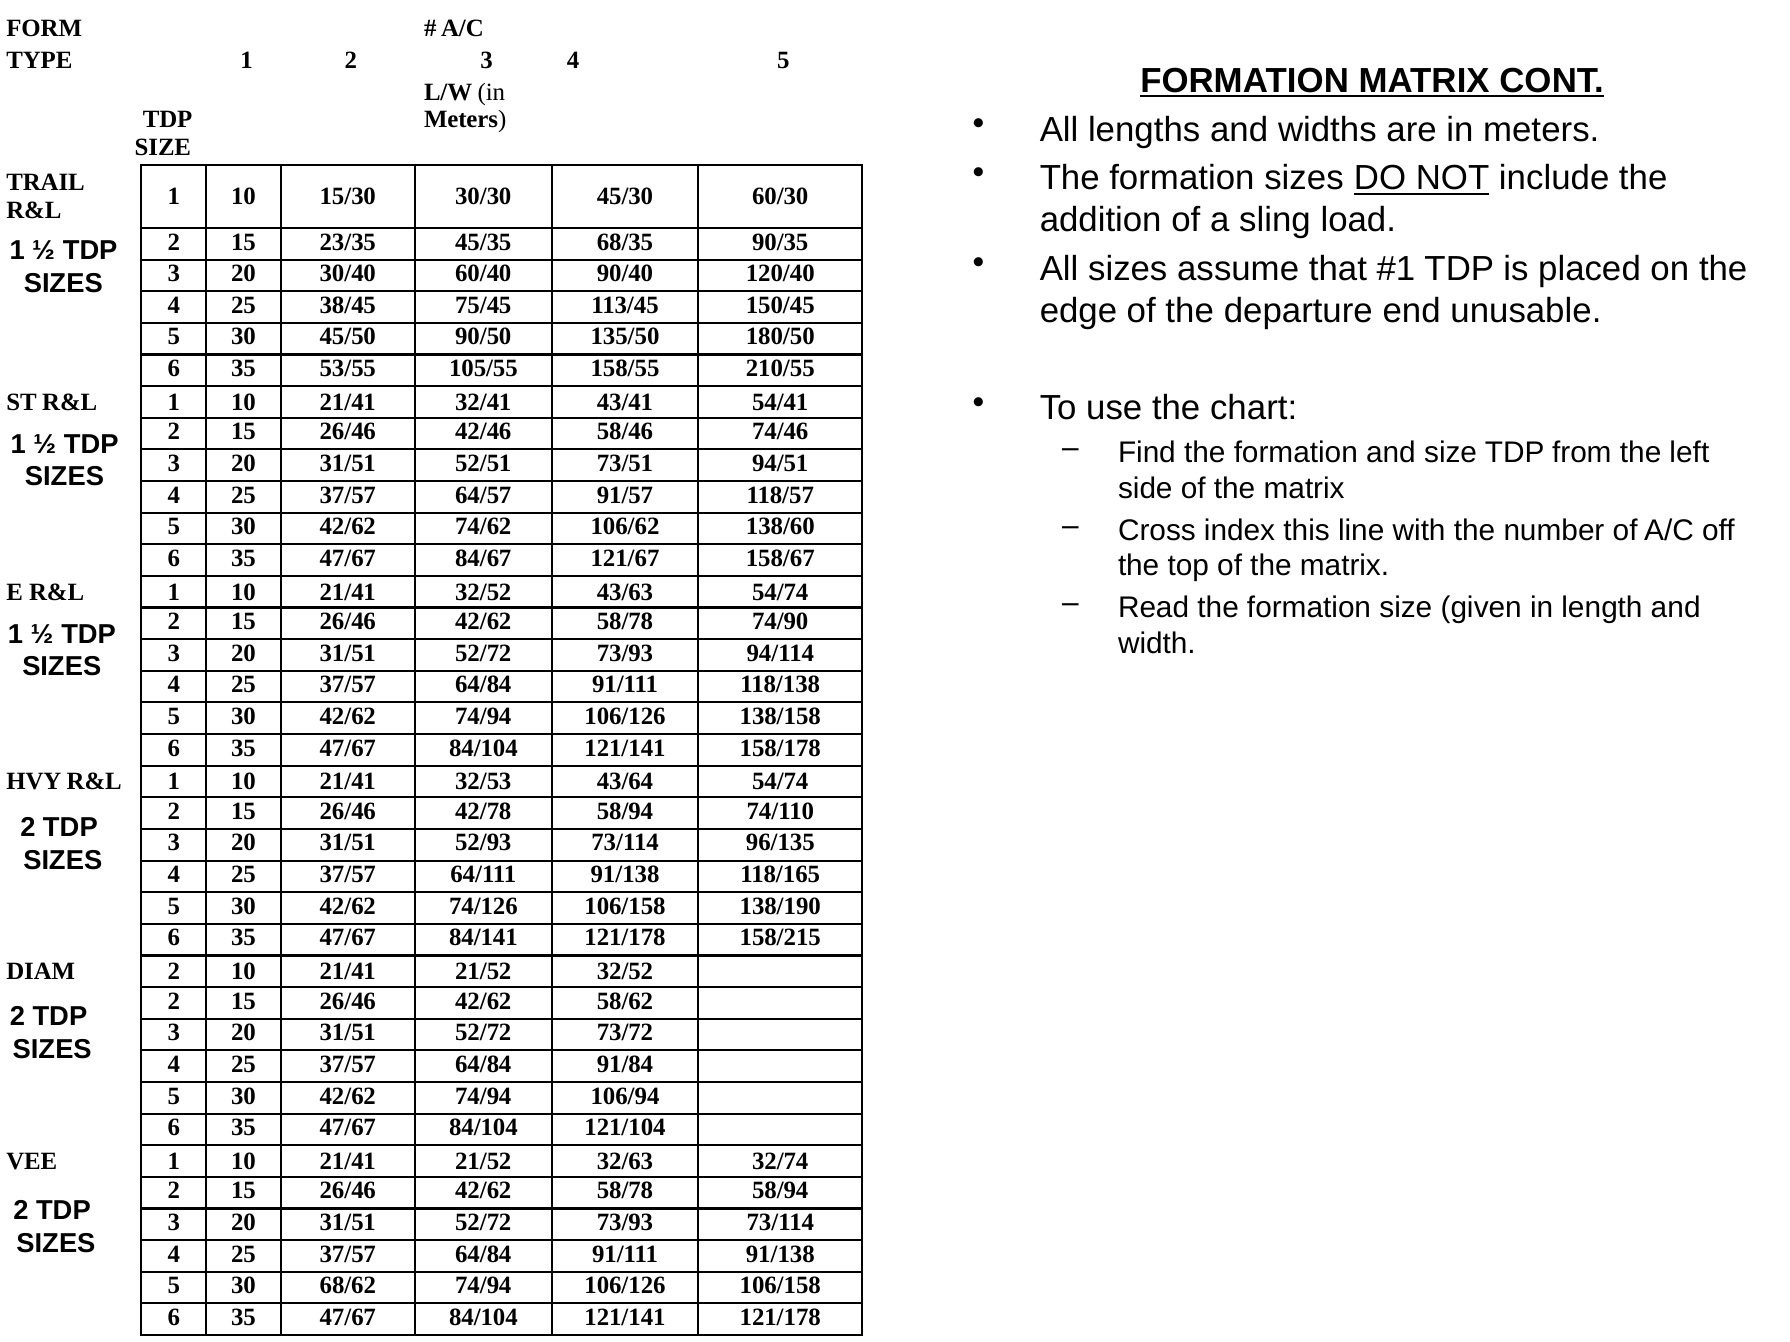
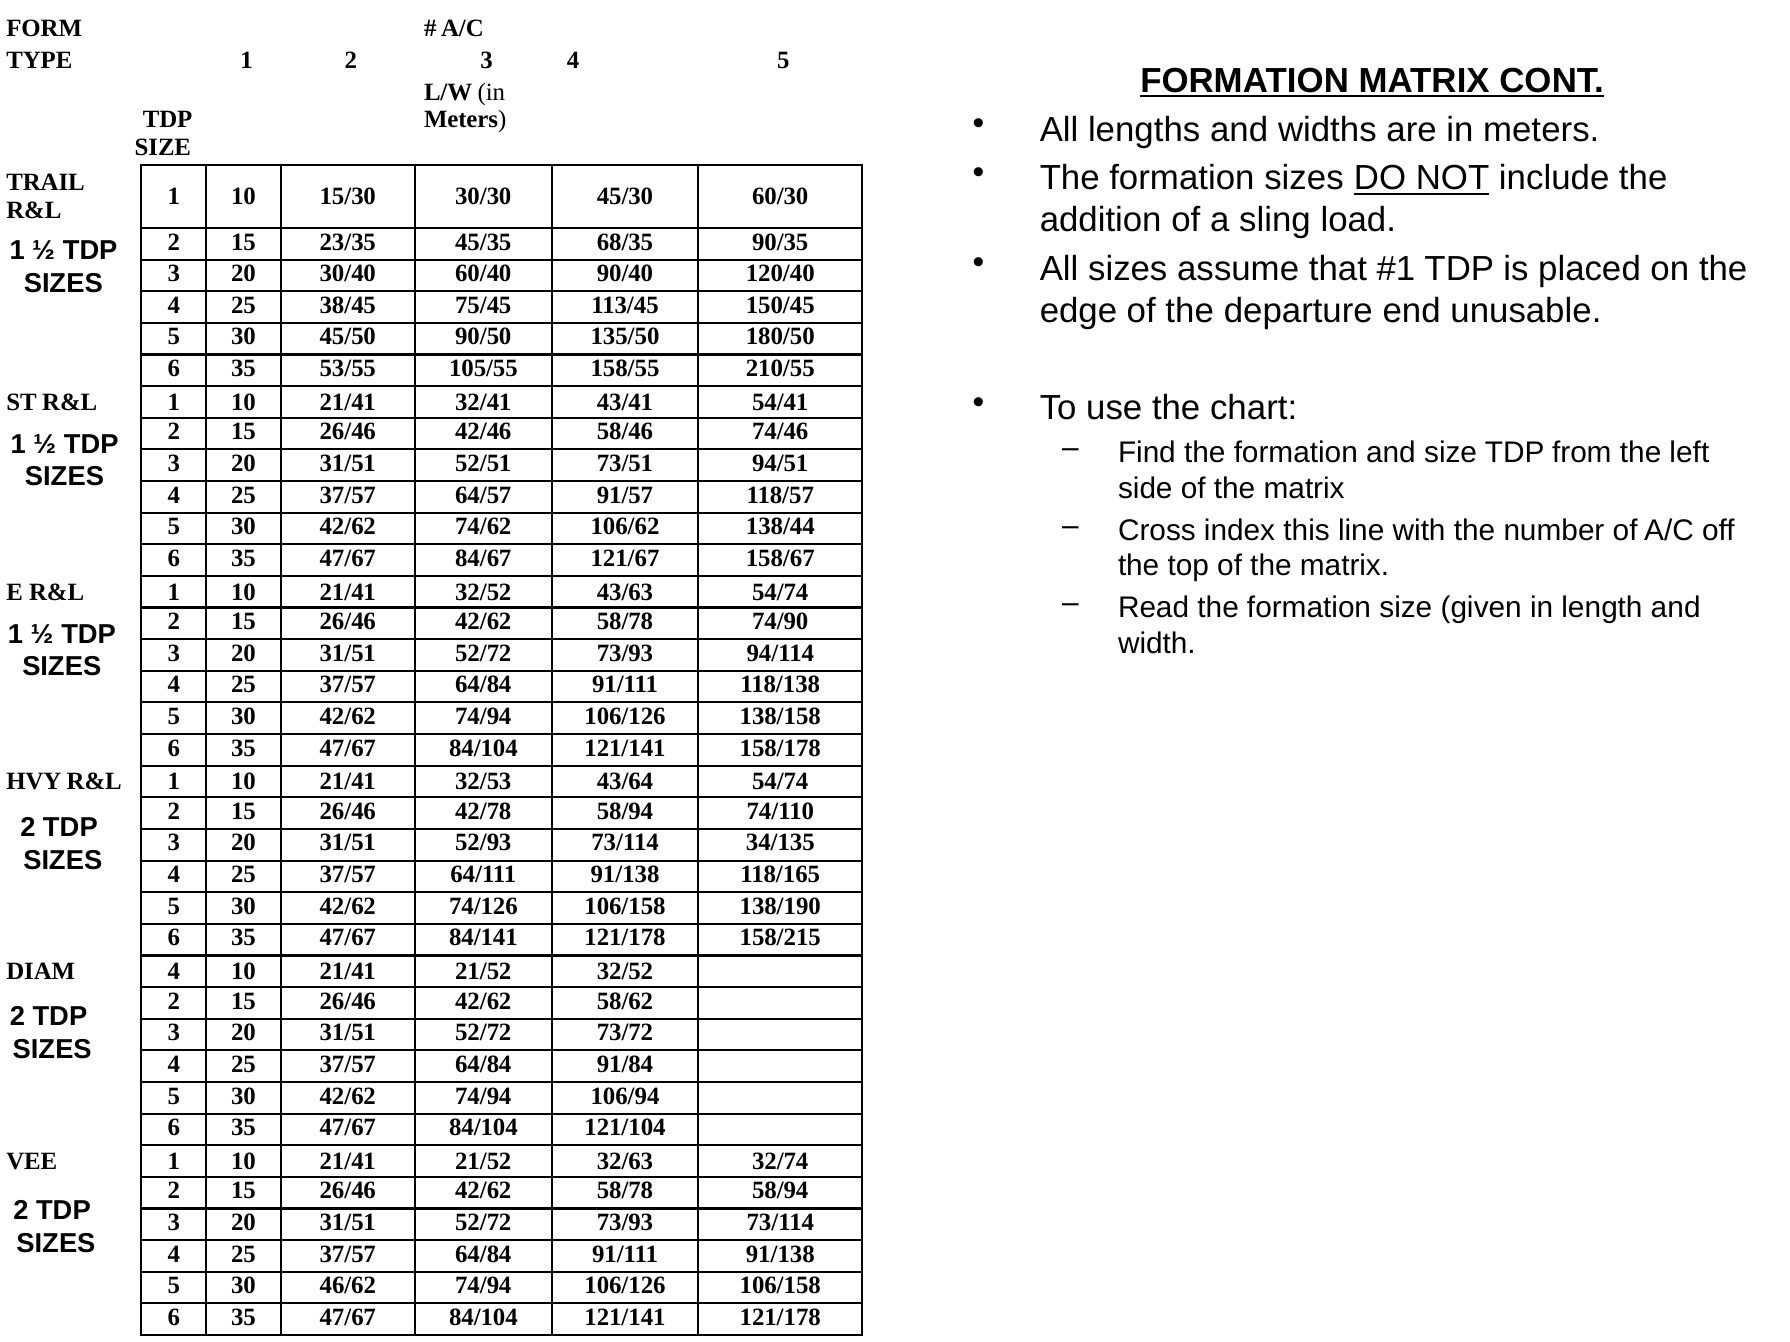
138/60: 138/60 -> 138/44 (780, 527)
96/135: 96/135 -> 34/135 (780, 843)
DIAM 2: 2 -> 4 (174, 972)
68/62: 68/62 -> 46/62 (348, 1286)
